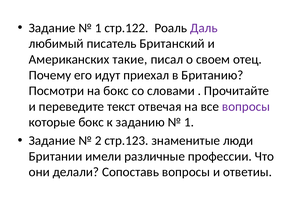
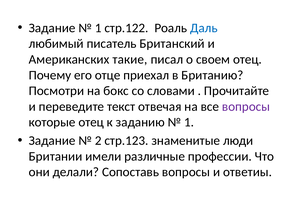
Даль colour: purple -> blue (204, 28)
идут: идут -> отце (108, 75)
которые бокс: бокс -> отец (91, 122)
